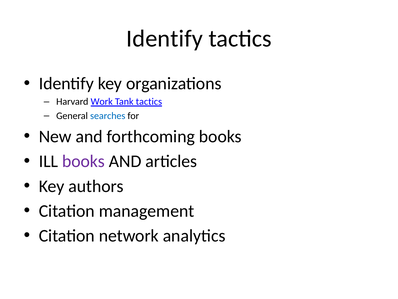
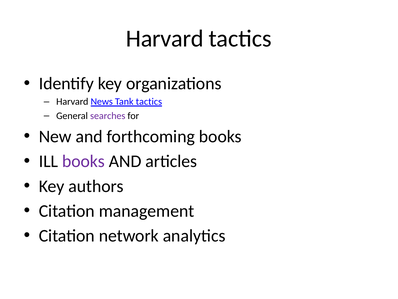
Identify: Identify -> Harvard (165, 39)
Work: Work -> News (102, 102)
searches colour: blue -> purple (108, 116)
